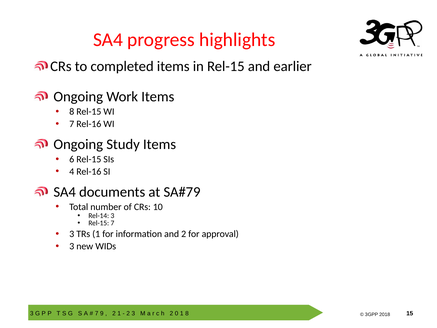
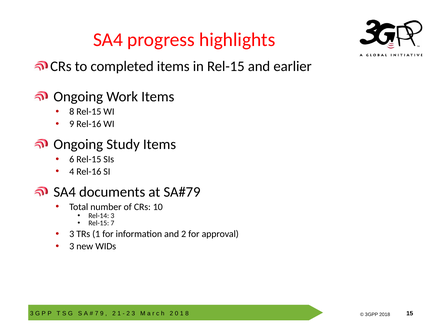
7: 7 -> 9 (72, 124)
